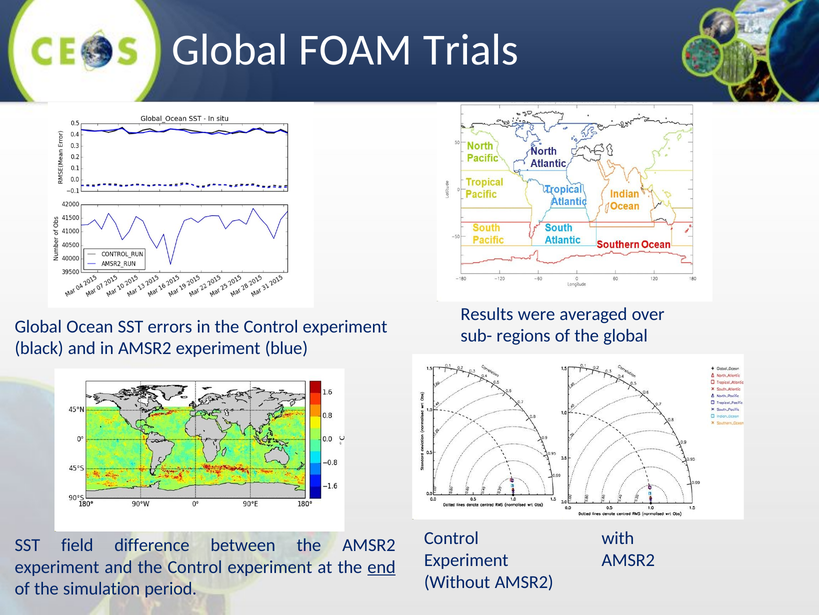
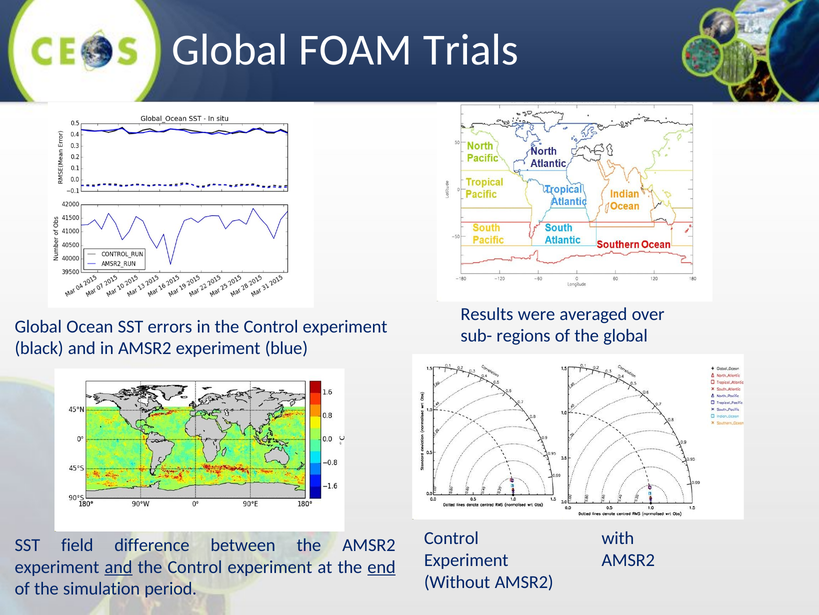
and underline: none -> present (118, 566)
